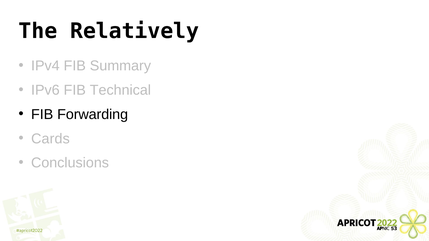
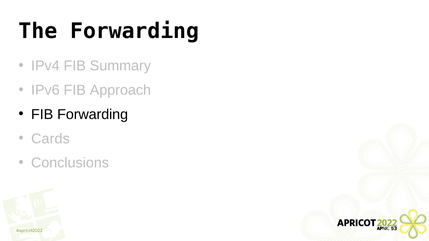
The Relatively: Relatively -> Forwarding (135, 31)
Technical: Technical -> Approach (120, 90)
